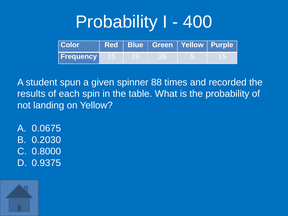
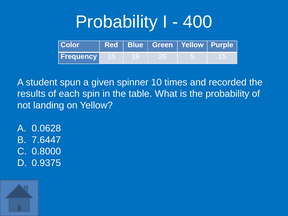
88: 88 -> 10 (156, 82)
0.0675: 0.0675 -> 0.0628 (46, 128)
0.2030: 0.2030 -> 7.6447 (46, 140)
